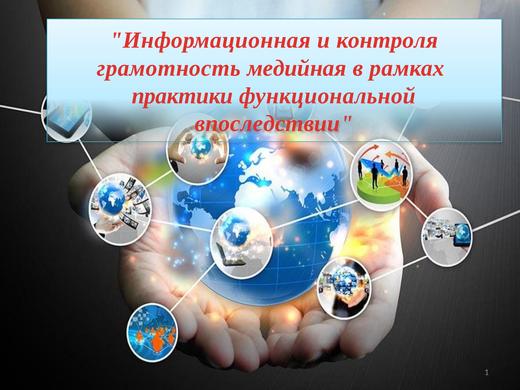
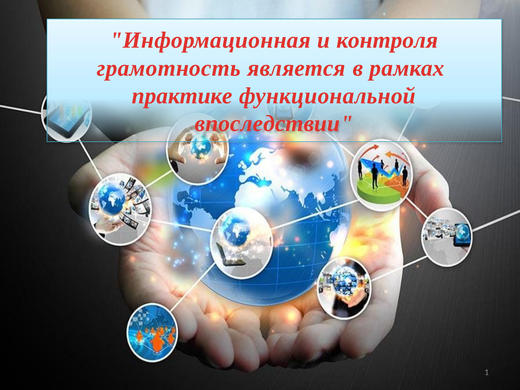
медийная: медийная -> является (297, 68)
практики: практики -> практике (182, 96)
